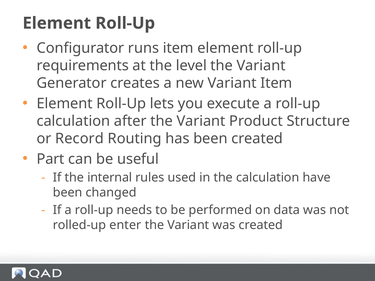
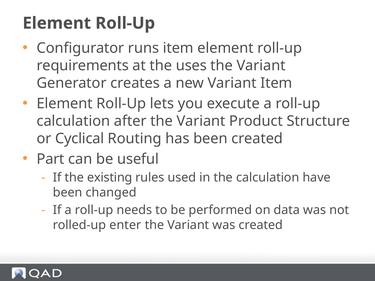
level: level -> uses (191, 66)
Record: Record -> Cyclical (80, 139)
internal: internal -> existing (110, 178)
